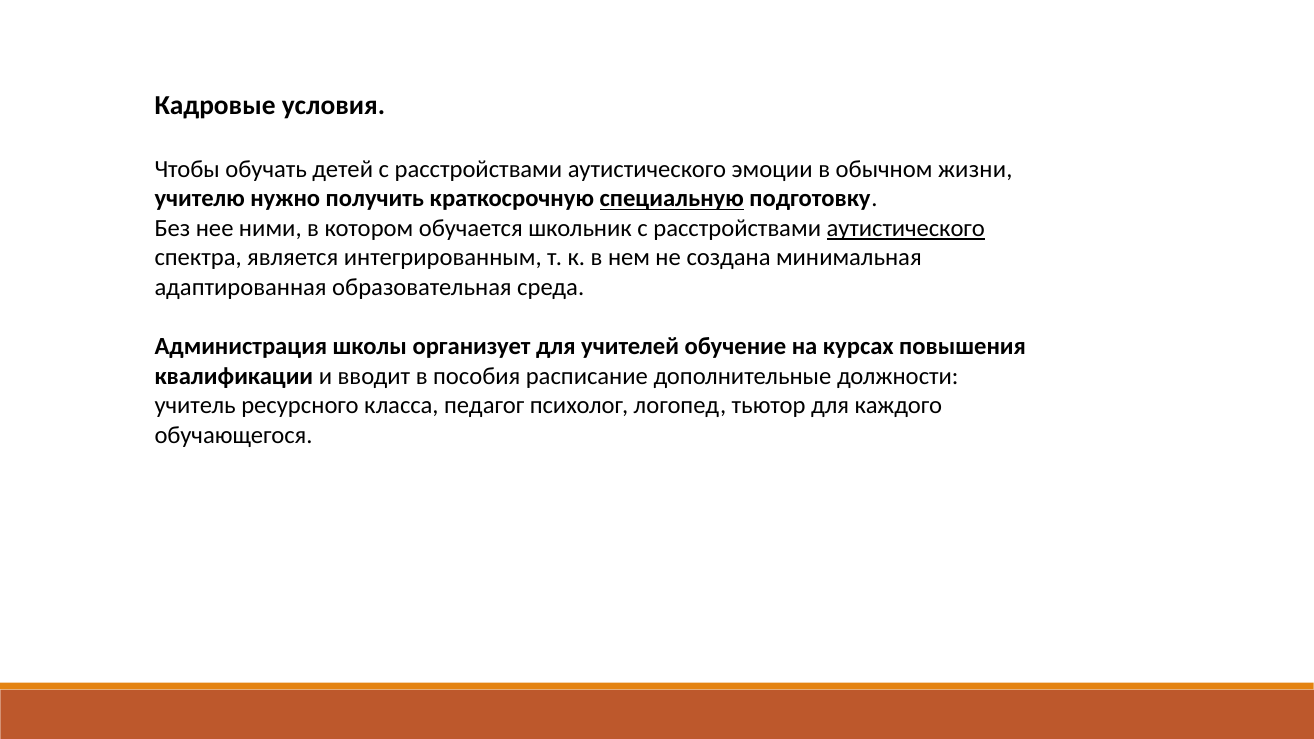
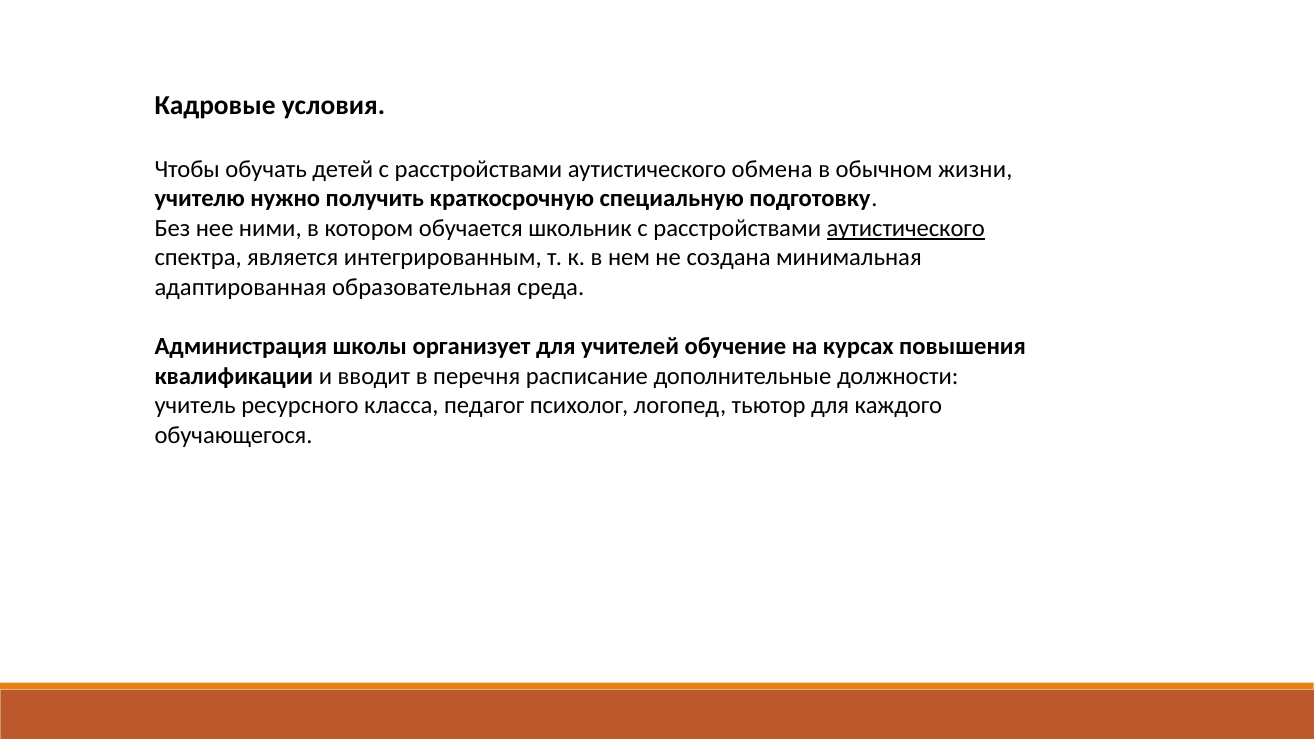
эмоции: эмоции -> обмена (772, 169)
специальную underline: present -> none (672, 199)
пособия: пособия -> перечня (477, 376)
